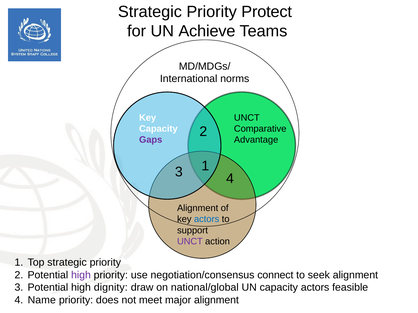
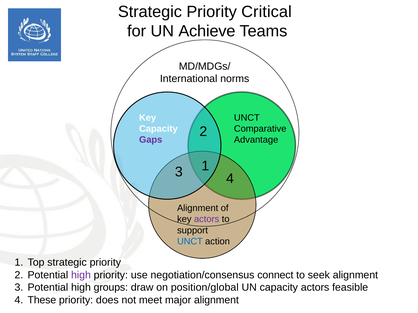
Protect: Protect -> Critical (267, 12)
actors colour: blue -> purple (207, 220)
UNCT colour: purple -> blue (190, 242)
dignity: dignity -> groups (111, 288)
national/global: national/global -> position/global (205, 288)
Name: Name -> These (42, 300)
